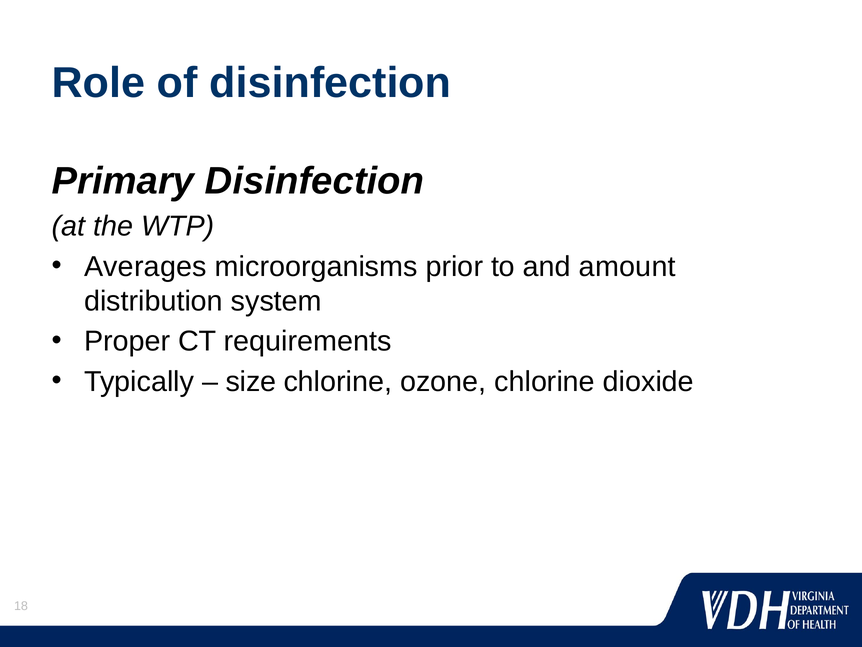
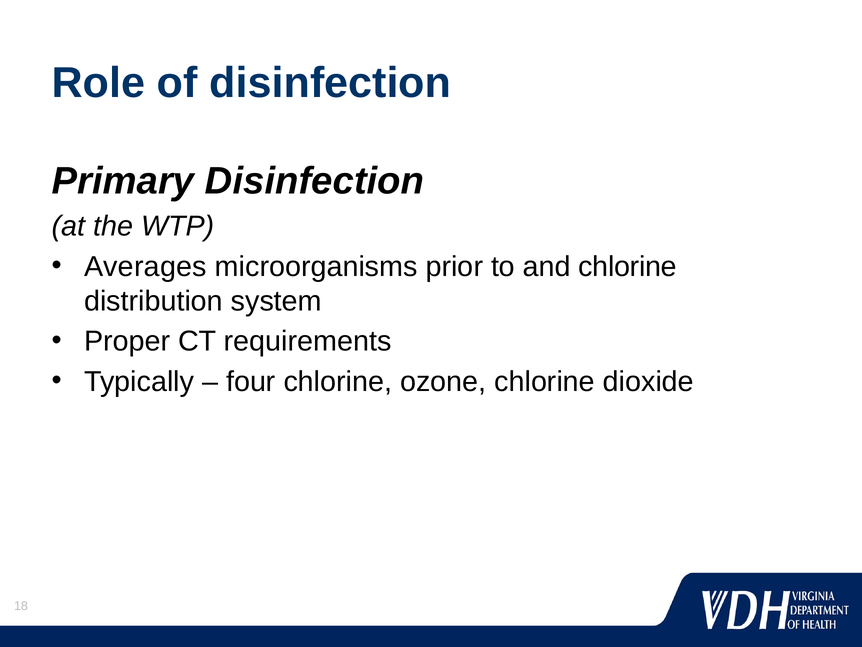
and amount: amount -> chlorine (628, 266)
size: size -> four (251, 381)
